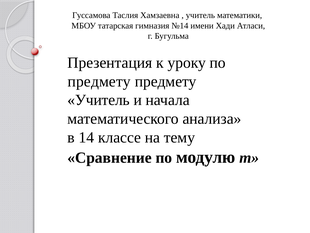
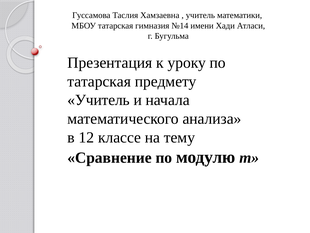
предмету: предмету -> татарская (99, 81)
14: 14 -> 12 (86, 137)
